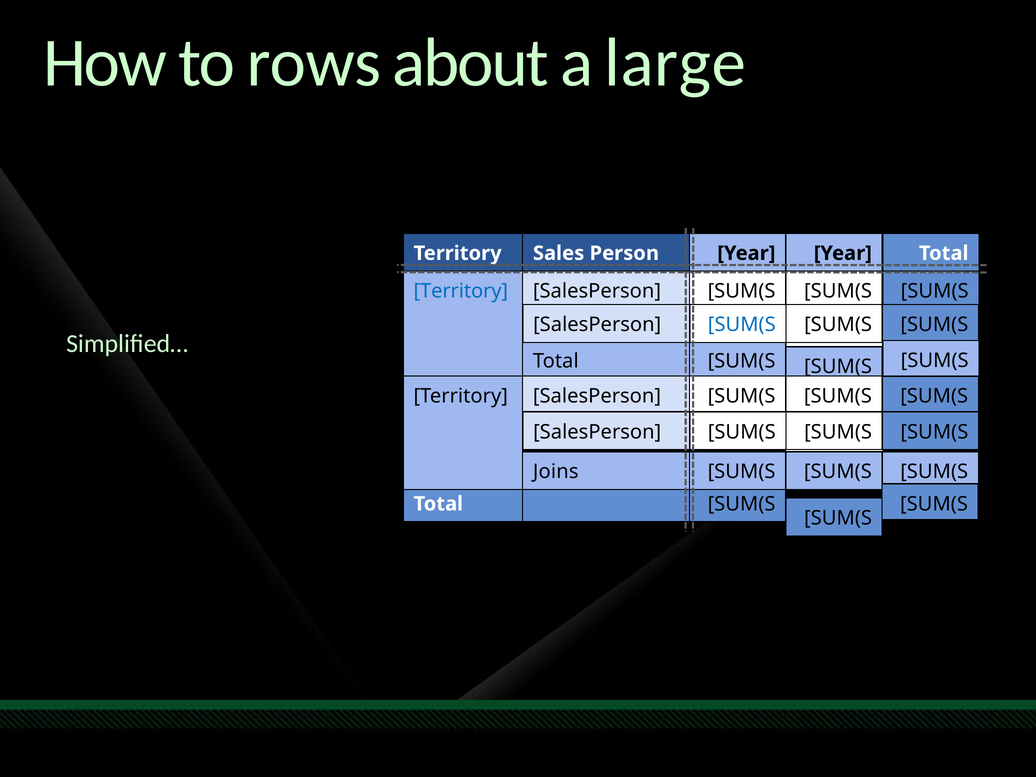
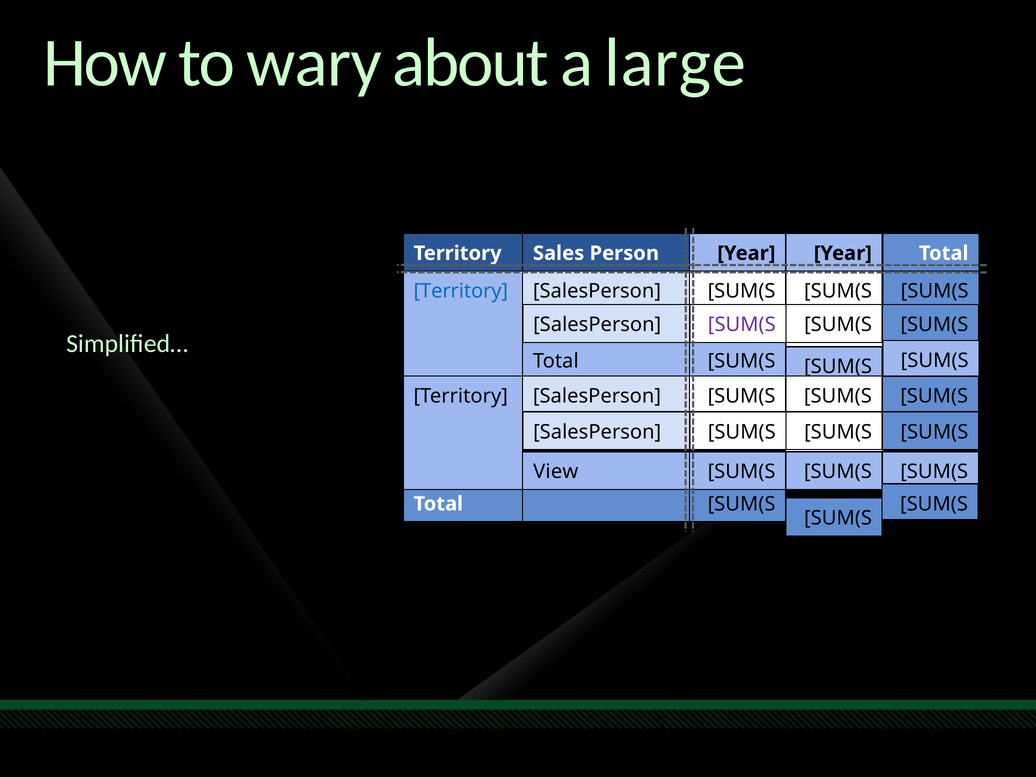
rows: rows -> wary (314, 63)
SUM(S colour: blue -> purple (742, 325)
Joins: Joins -> View (556, 472)
